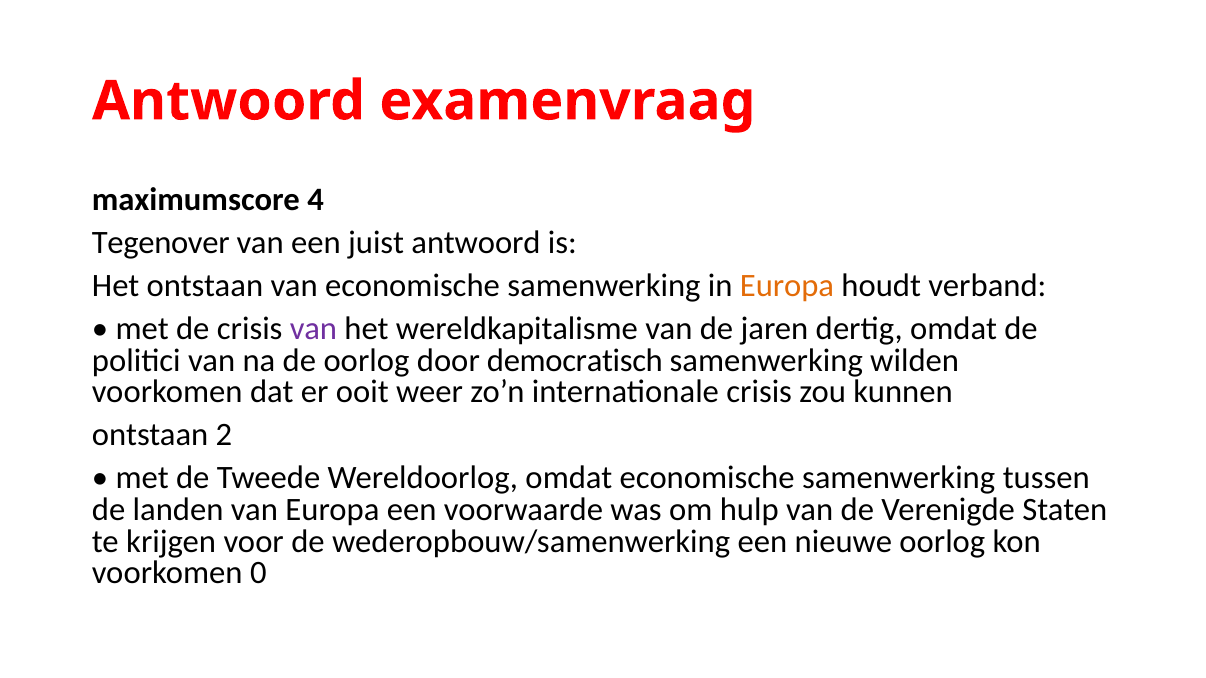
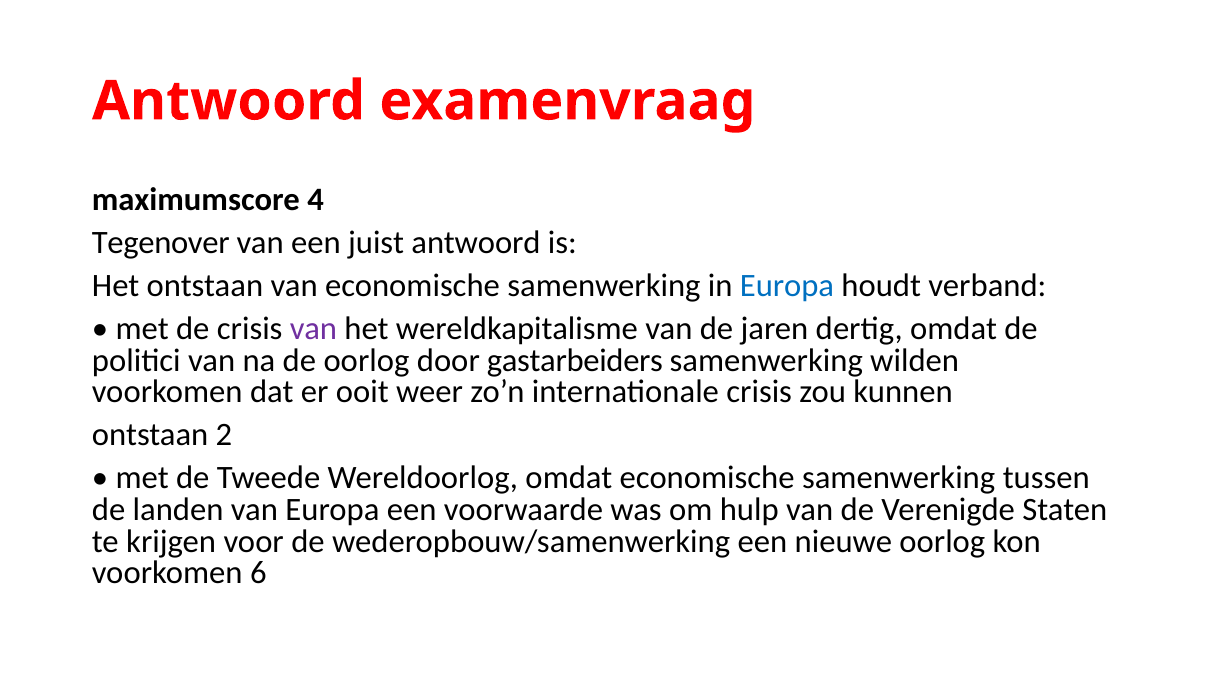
Europa colour: orange -> blue (787, 286)
democratisch: democratisch -> gastarbeiders (575, 360)
0: 0 -> 6 (258, 573)
